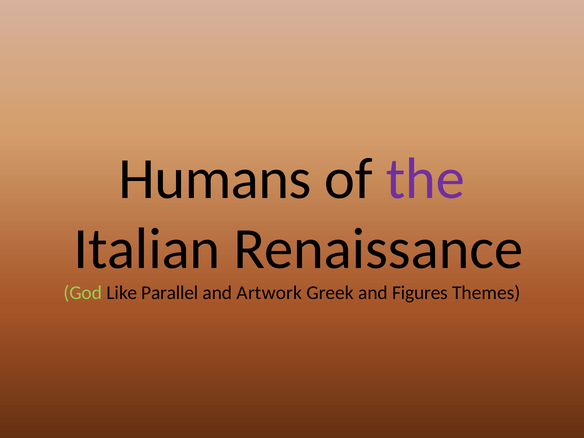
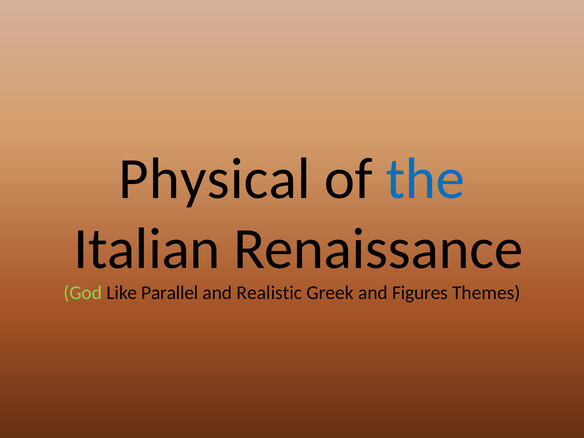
Humans: Humans -> Physical (215, 179)
the colour: purple -> blue (425, 179)
Artwork: Artwork -> Realistic (269, 293)
